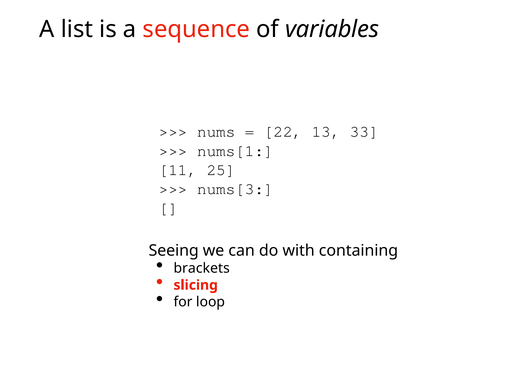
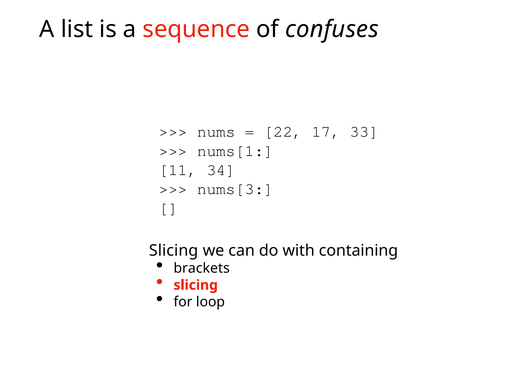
variables: variables -> confuses (332, 29)
13: 13 -> 17 (326, 132)
25: 25 -> 34 (221, 170)
Seeing: Seeing -> Slicing (174, 250)
